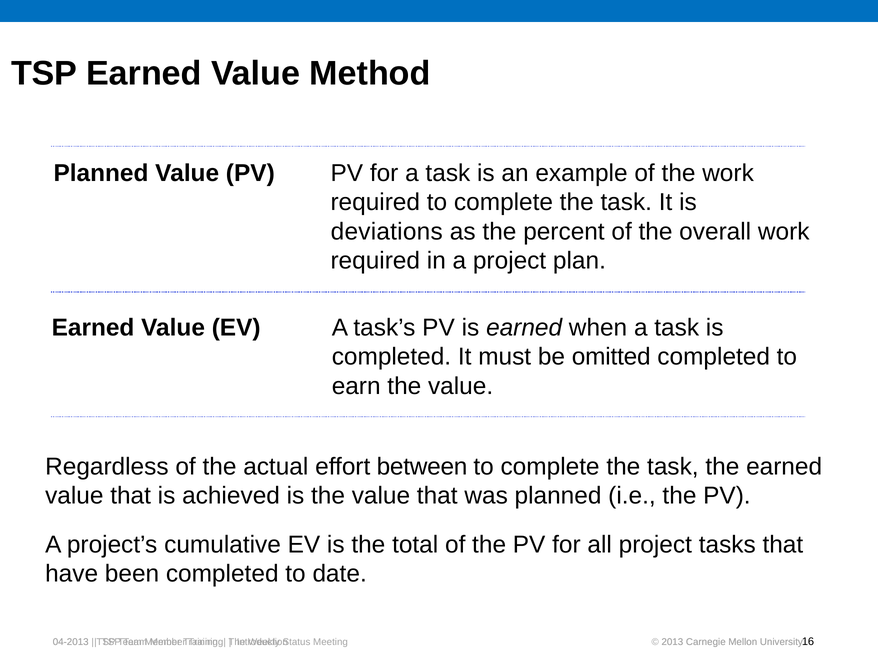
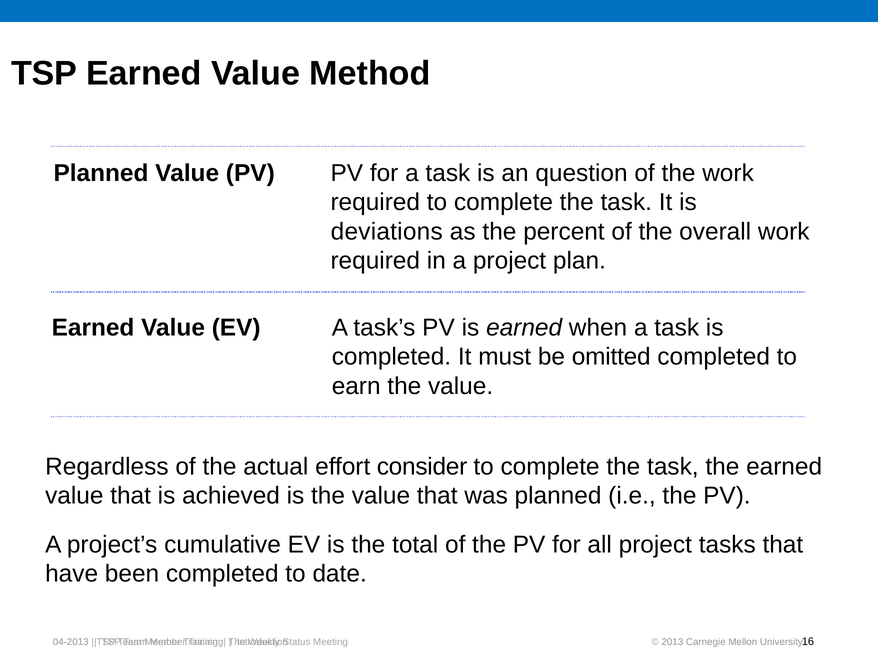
example: example -> question (581, 173)
between: between -> consider (422, 467)
